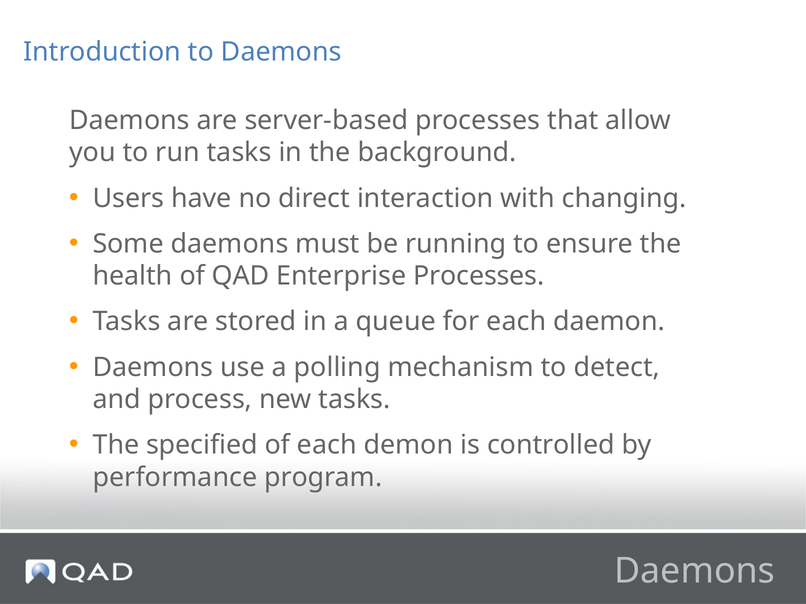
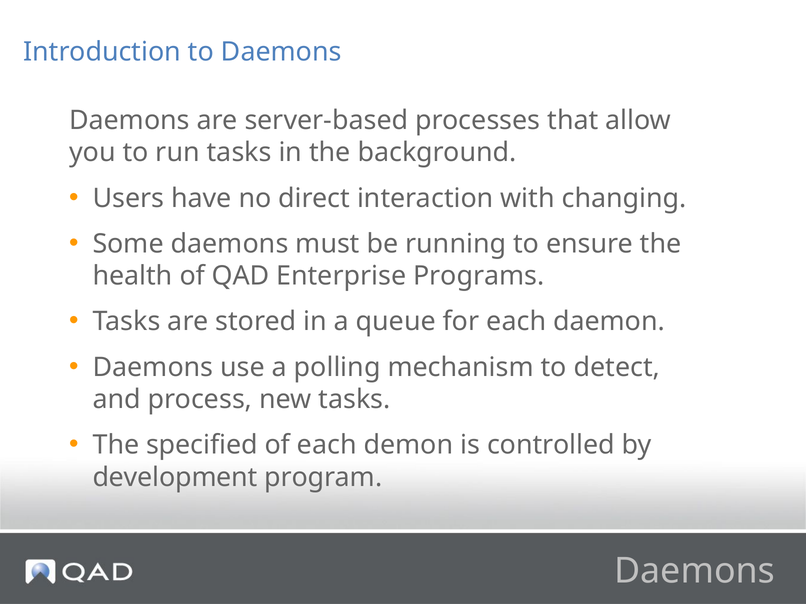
Enterprise Processes: Processes -> Programs (479, 276)
performance: performance -> development (175, 478)
